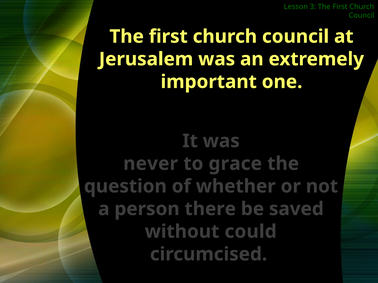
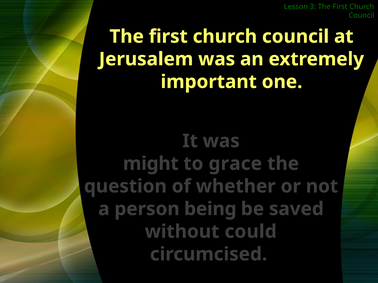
never: never -> might (151, 164)
there: there -> being (210, 209)
